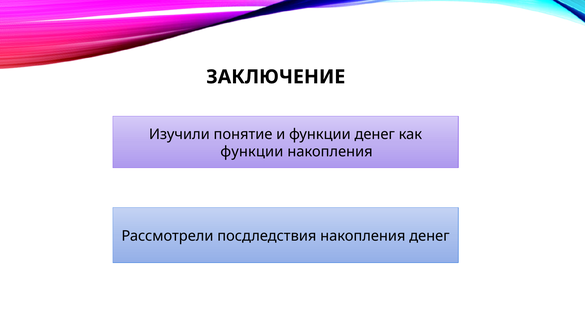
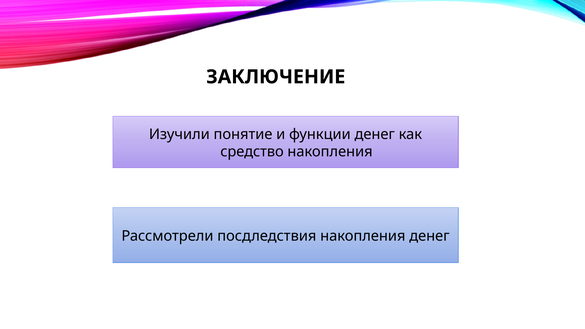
функции: функции -> средство (252, 152)
